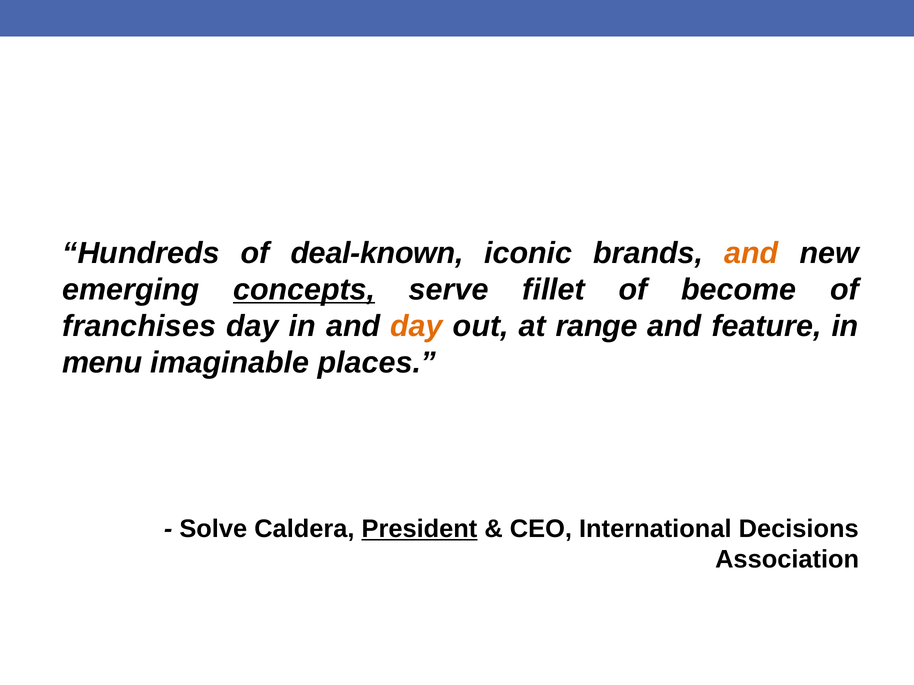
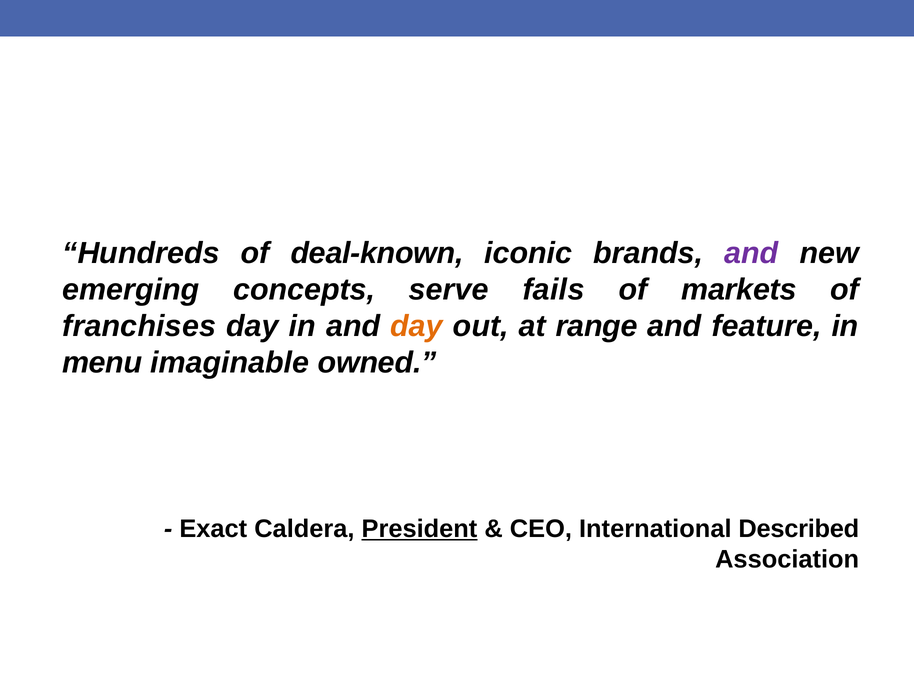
and colour: orange -> purple (751, 253)
concepts underline: present -> none (304, 290)
fillet: fillet -> fails (554, 290)
become: become -> markets (739, 290)
places: places -> owned (377, 363)
Solve: Solve -> Exact (213, 529)
Decisions: Decisions -> Described (799, 529)
